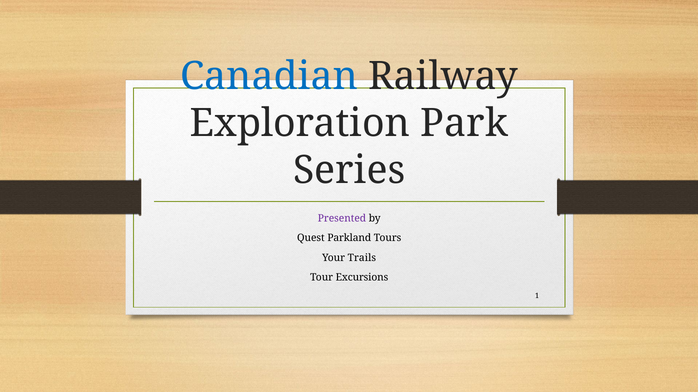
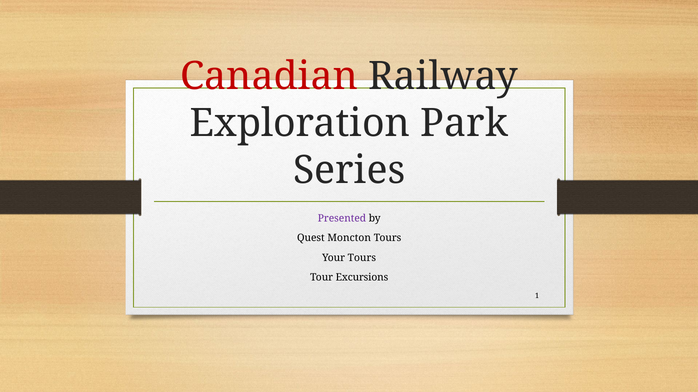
Canadian colour: blue -> red (269, 76)
Parkland: Parkland -> Moncton (349, 238)
Your Trails: Trails -> Tours (362, 258)
